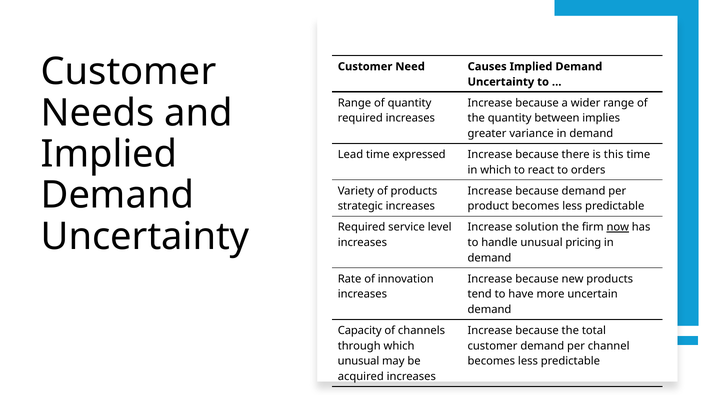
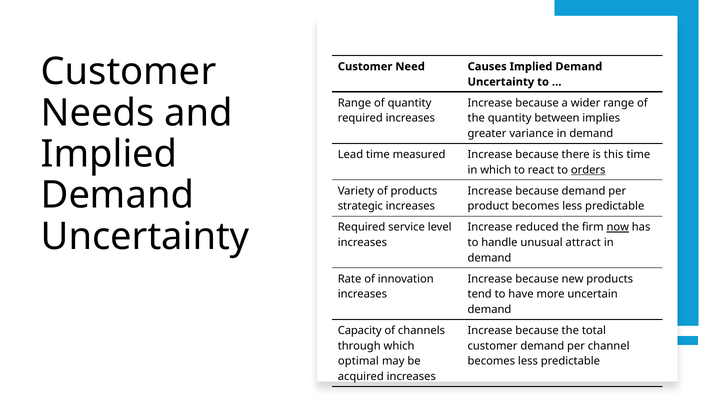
expressed: expressed -> measured (419, 155)
orders underline: none -> present (588, 170)
solution: solution -> reduced (537, 227)
pricing: pricing -> attract (583, 243)
unusual: unusual -> optimal (358, 361)
